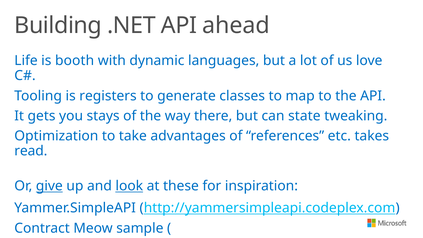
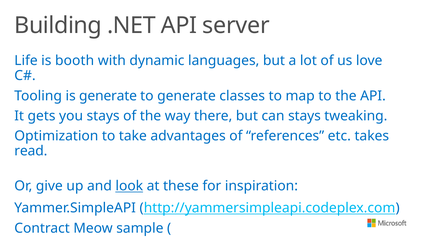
ahead: ahead -> server (236, 26)
is registers: registers -> generate (108, 96)
can state: state -> stays (304, 116)
give underline: present -> none (49, 186)
